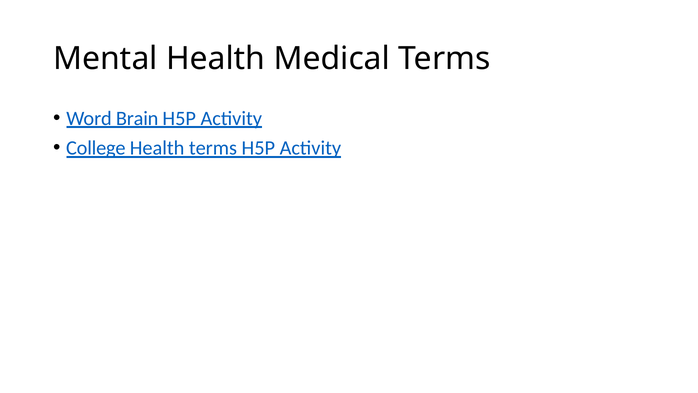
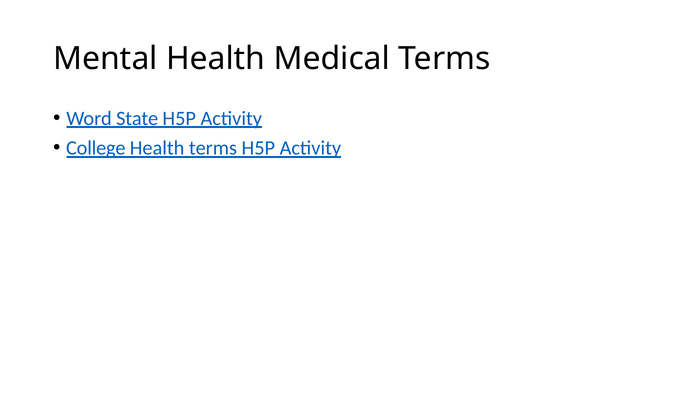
Brain: Brain -> State (137, 118)
